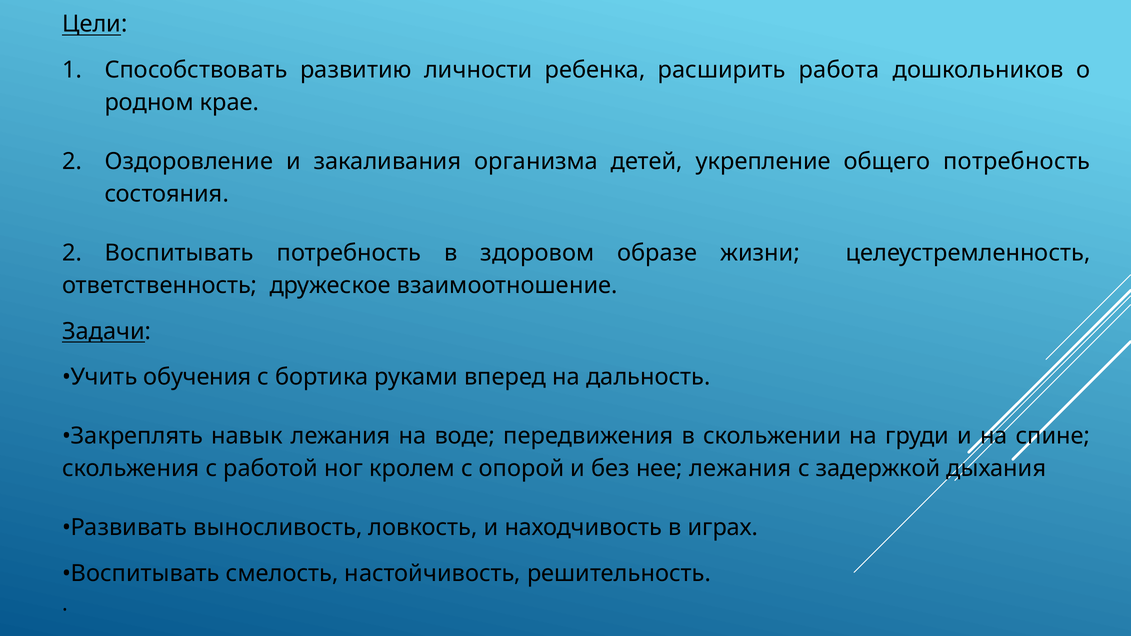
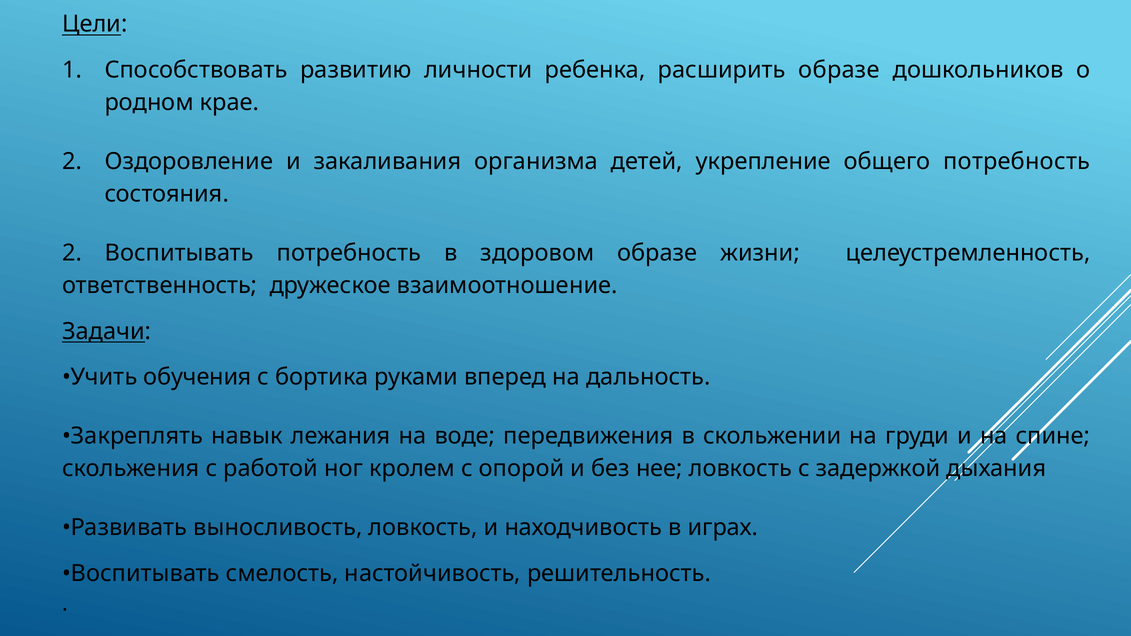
расширить работа: работа -> образе (839, 70)
нее лежания: лежания -> ловкость (740, 469)
